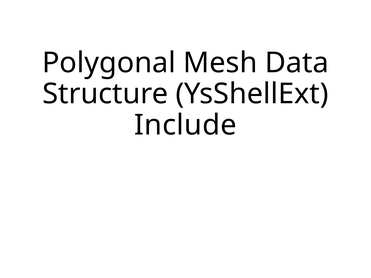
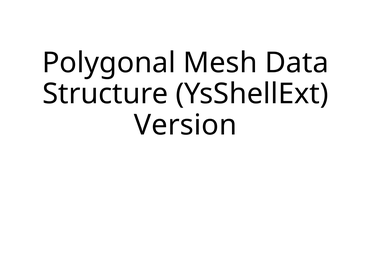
Include: Include -> Version (185, 125)
